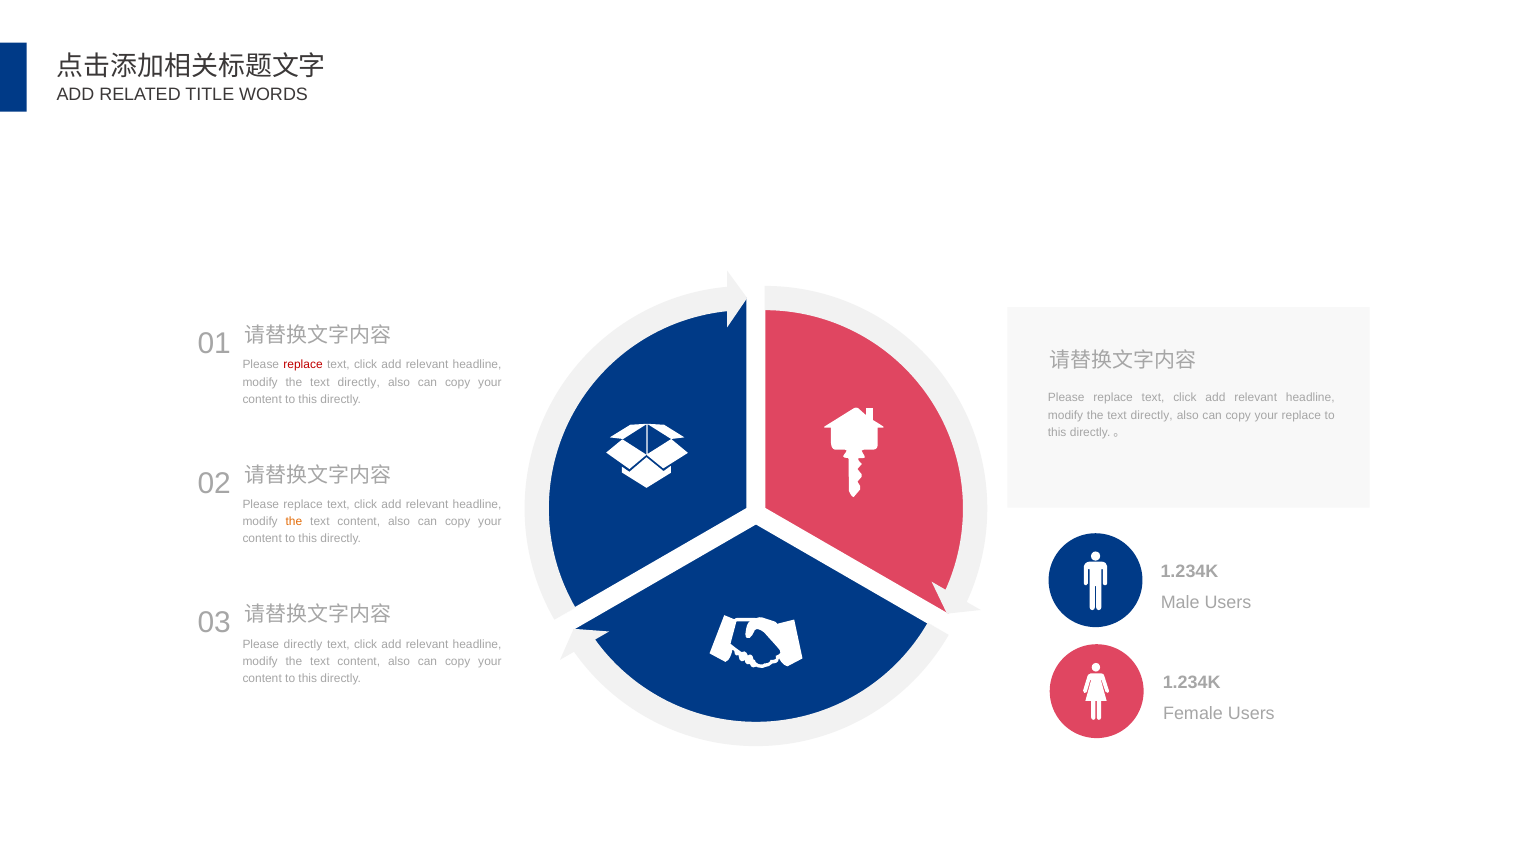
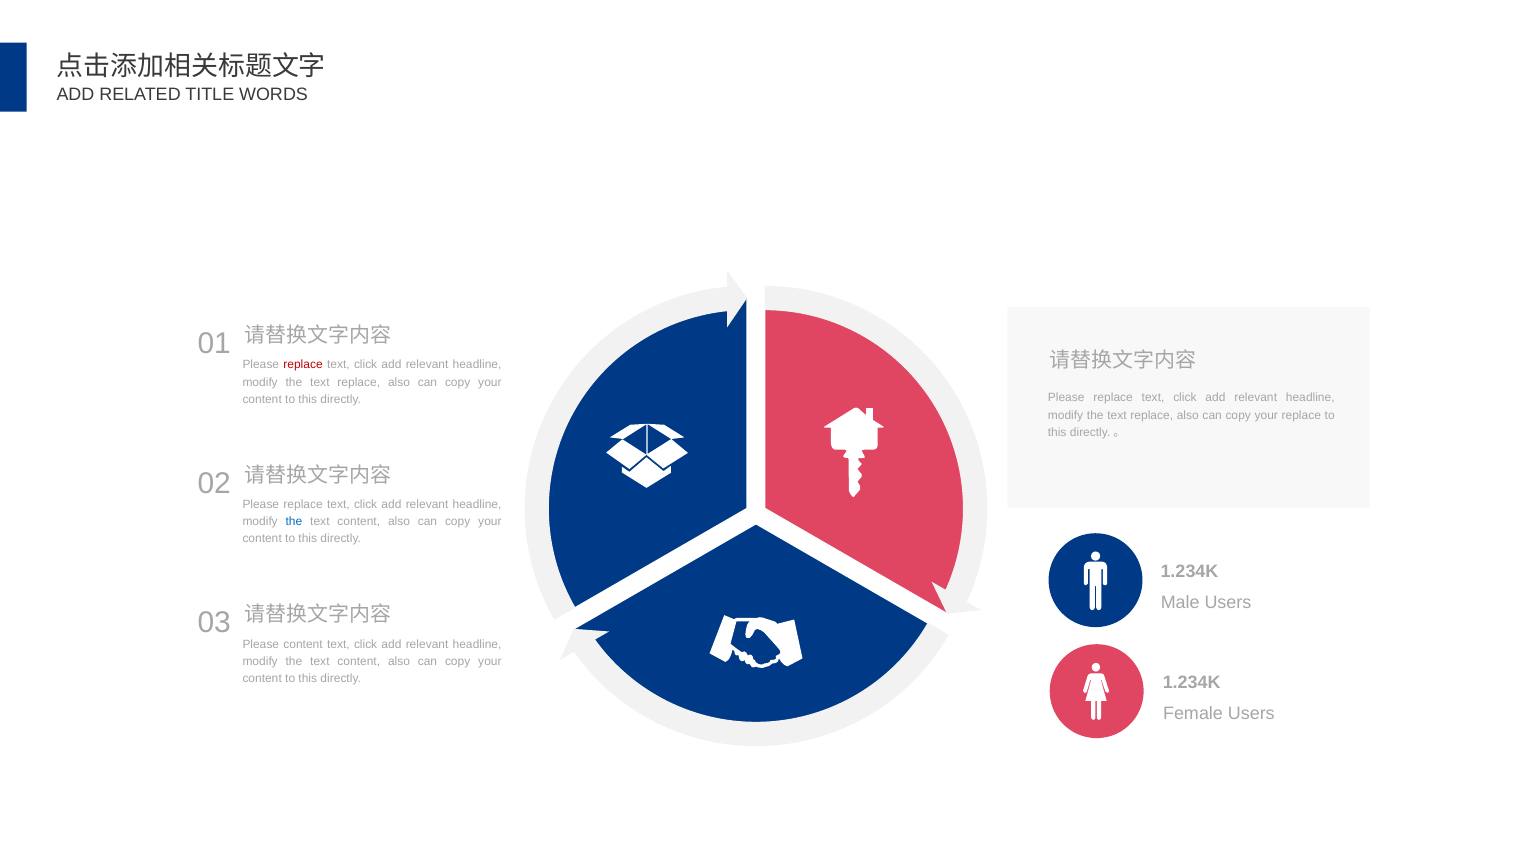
directly: directly -> replace (359, 382)
directly: directly -> replace (1152, 415)
the colour: orange -> blue (294, 522)
Please directly: directly -> content (303, 644)
